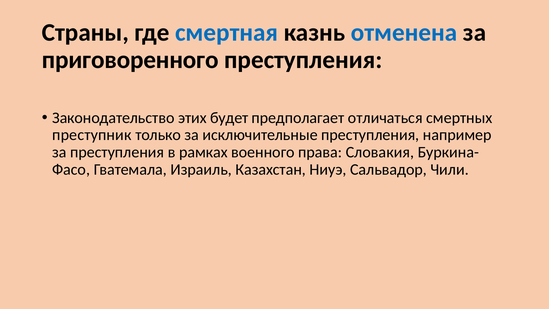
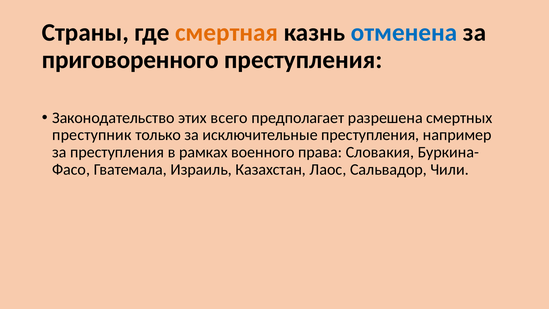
смертная colour: blue -> orange (227, 33)
будет: будет -> всего (229, 118)
отличаться: отличаться -> разрешена (385, 118)
Ниуэ: Ниуэ -> Лаос (328, 169)
